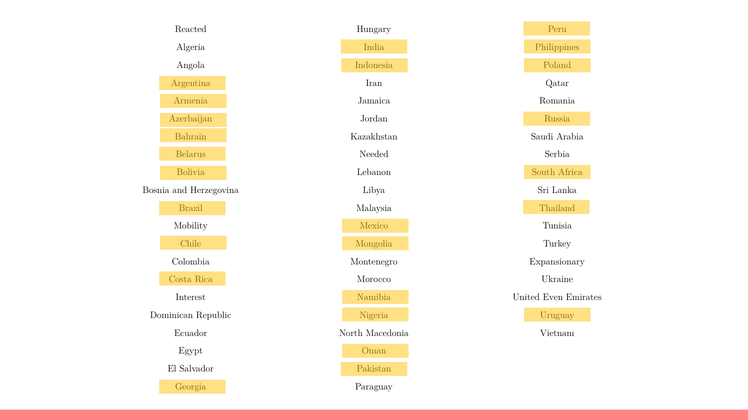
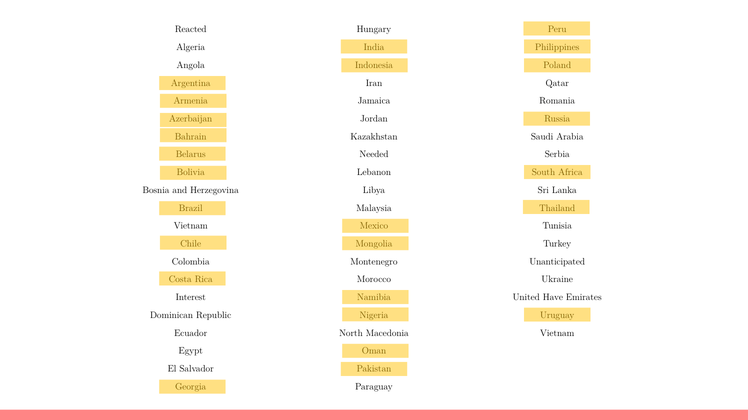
Mobility: Mobility -> Vietnam (191, 226)
Expansionary: Expansionary -> Unanticipated (557, 262)
Even: Even -> Have (553, 298)
